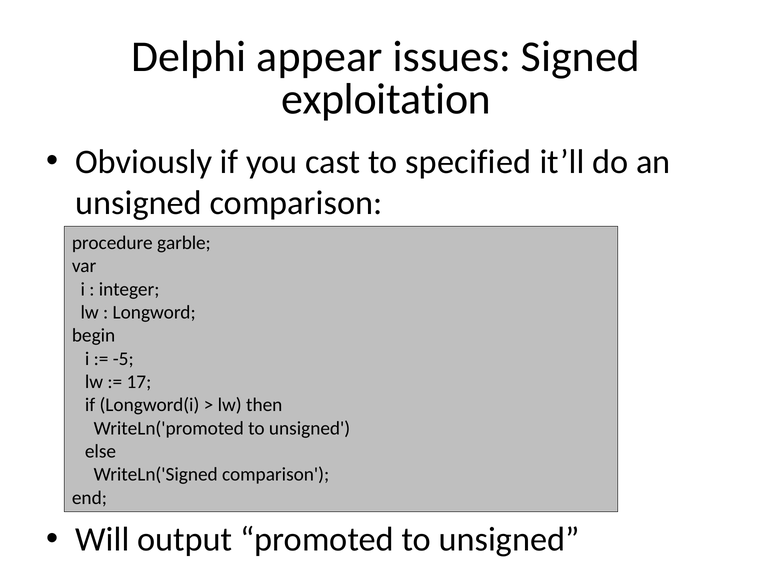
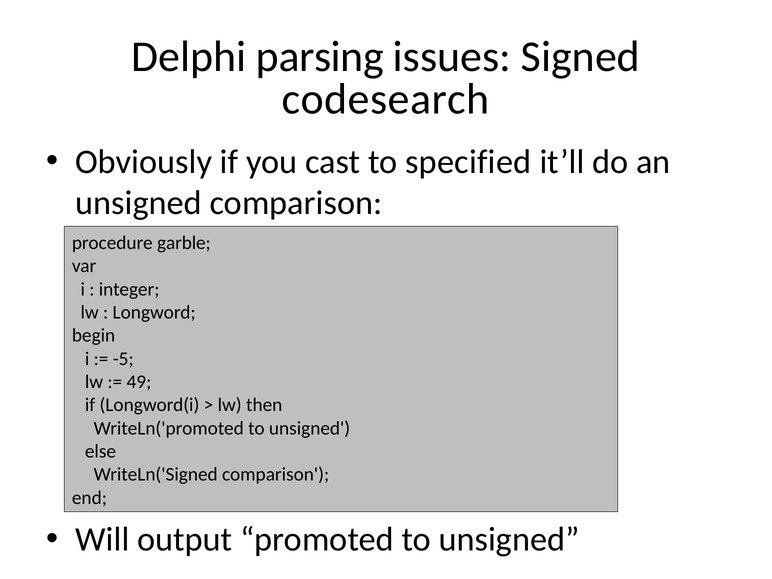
appear: appear -> parsing (320, 57)
exploitation: exploitation -> codesearch (386, 99)
17: 17 -> 49 (139, 382)
